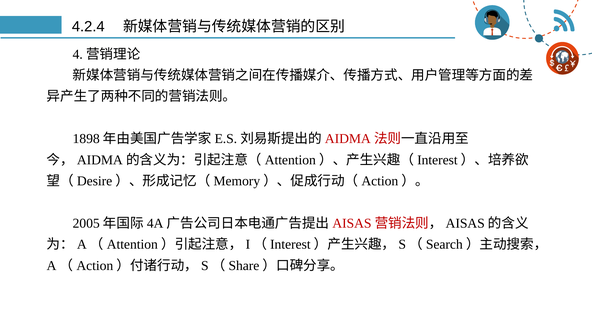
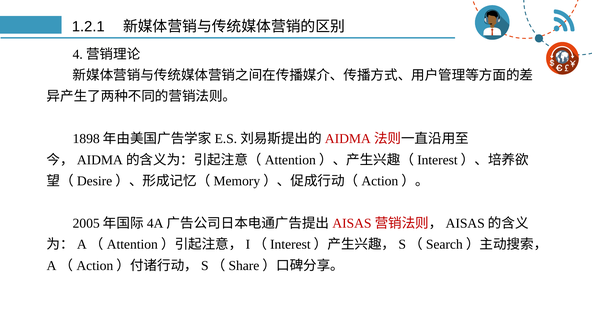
4.2.4: 4.2.4 -> 1.2.1 (88, 27)
